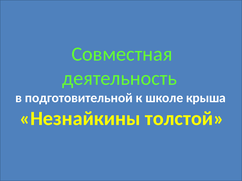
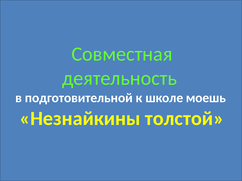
крыша: крыша -> моешь (206, 98)
